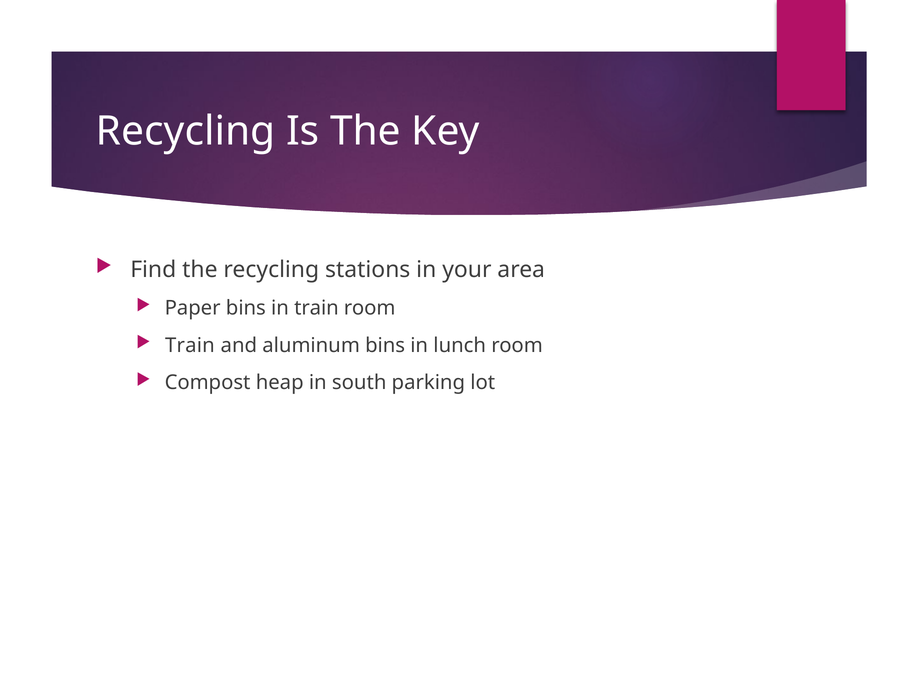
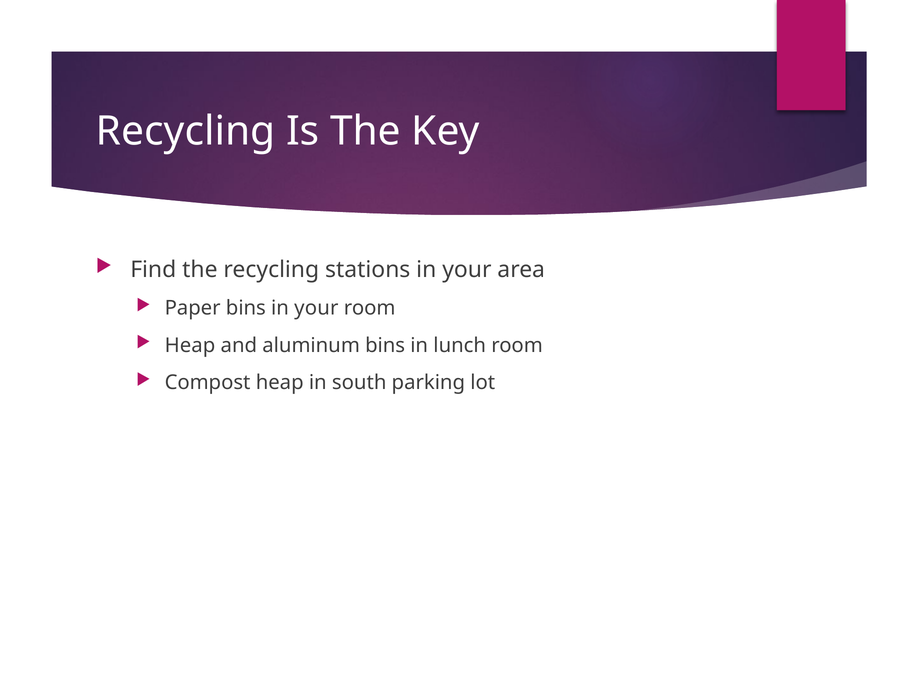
bins in train: train -> your (316, 308)
Train: Train -> Heap (190, 345)
